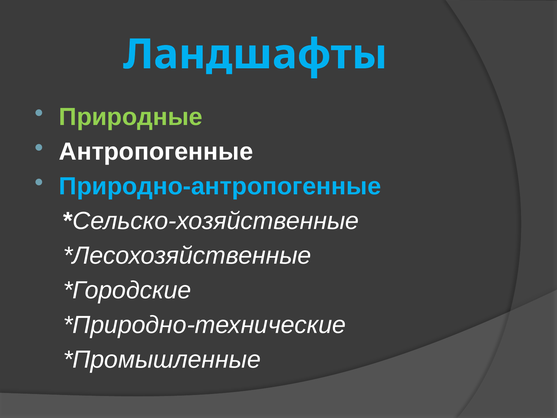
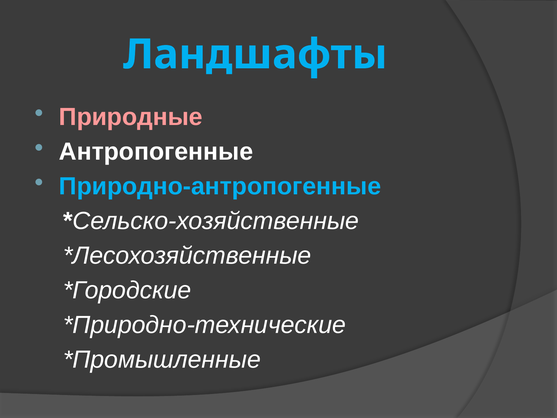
Природные colour: light green -> pink (131, 117)
